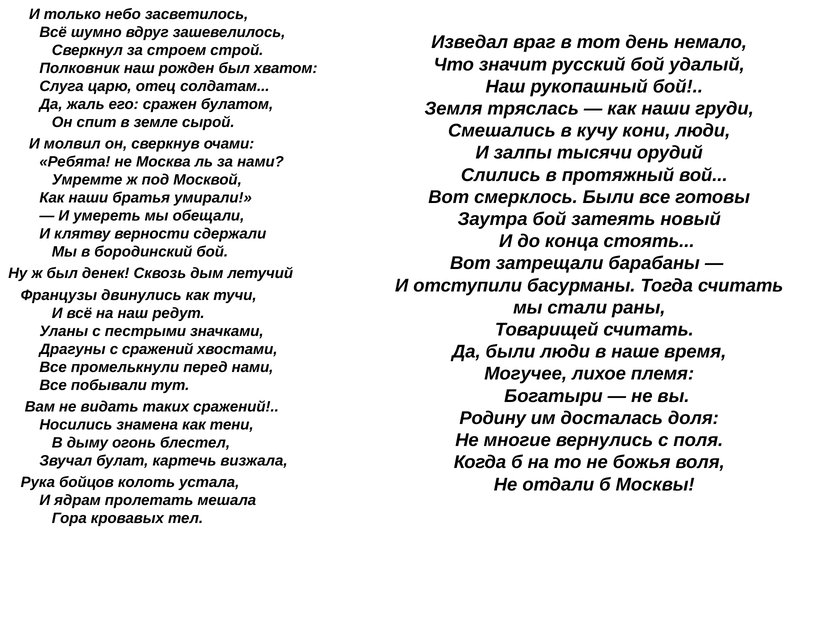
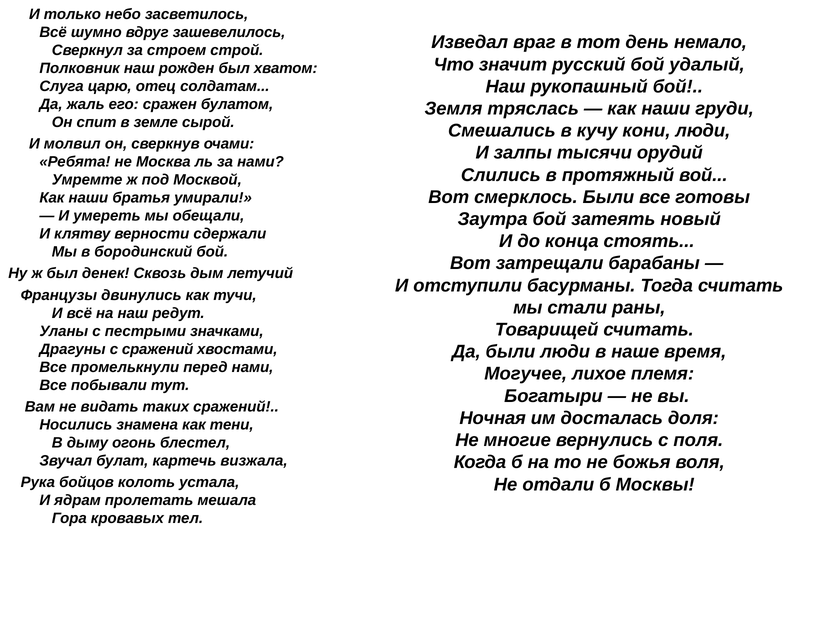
Родину: Родину -> Ночная (493, 418)
